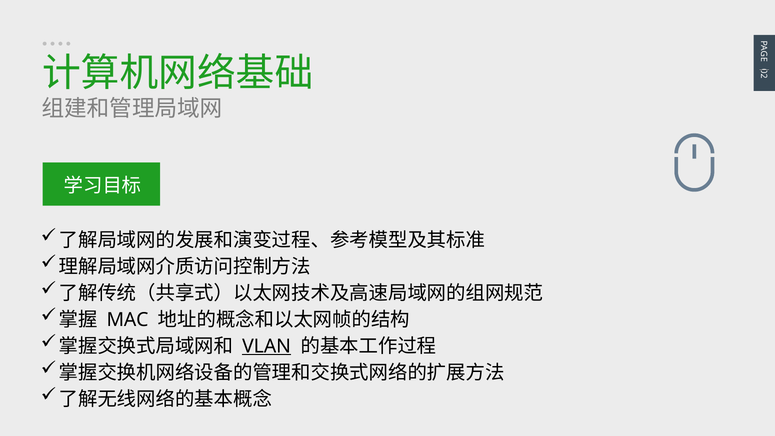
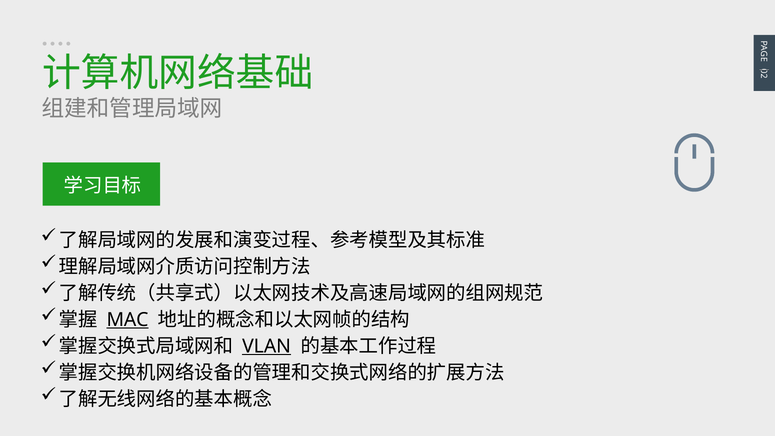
MAC underline: none -> present (127, 320)
